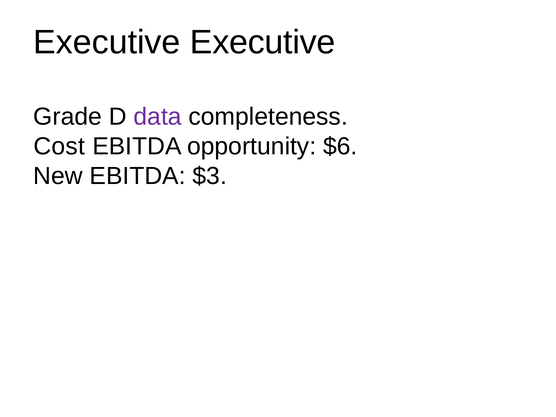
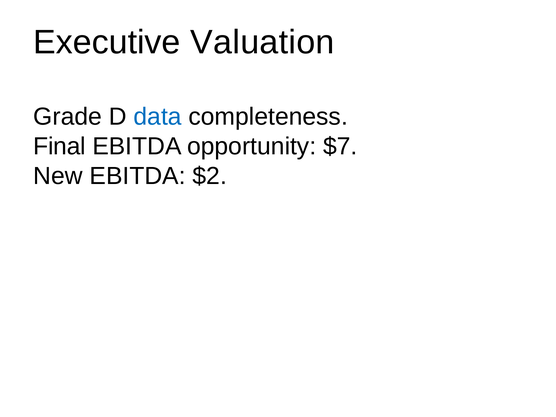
Executive Executive: Executive -> Valuation (262, 42)
data colour: purple -> blue (158, 117)
Cost: Cost -> Final (59, 146)
$6: $6 -> $7 (340, 146)
$3: $3 -> $2 (210, 176)
